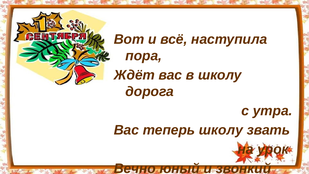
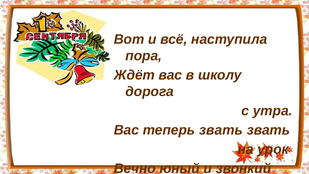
теперь школу: школу -> звать (221, 130)
